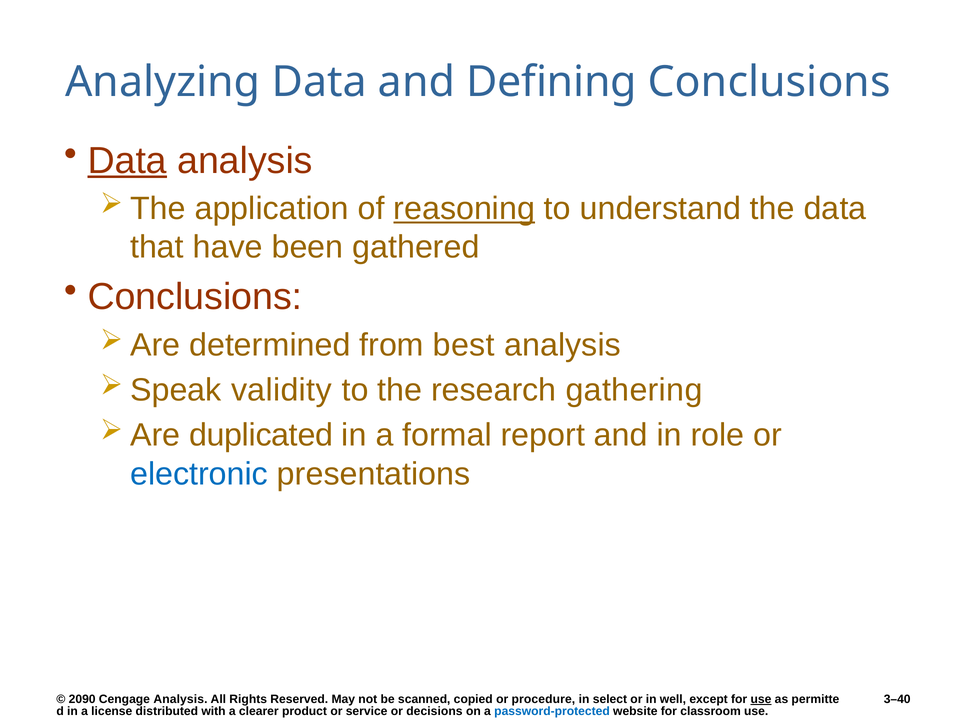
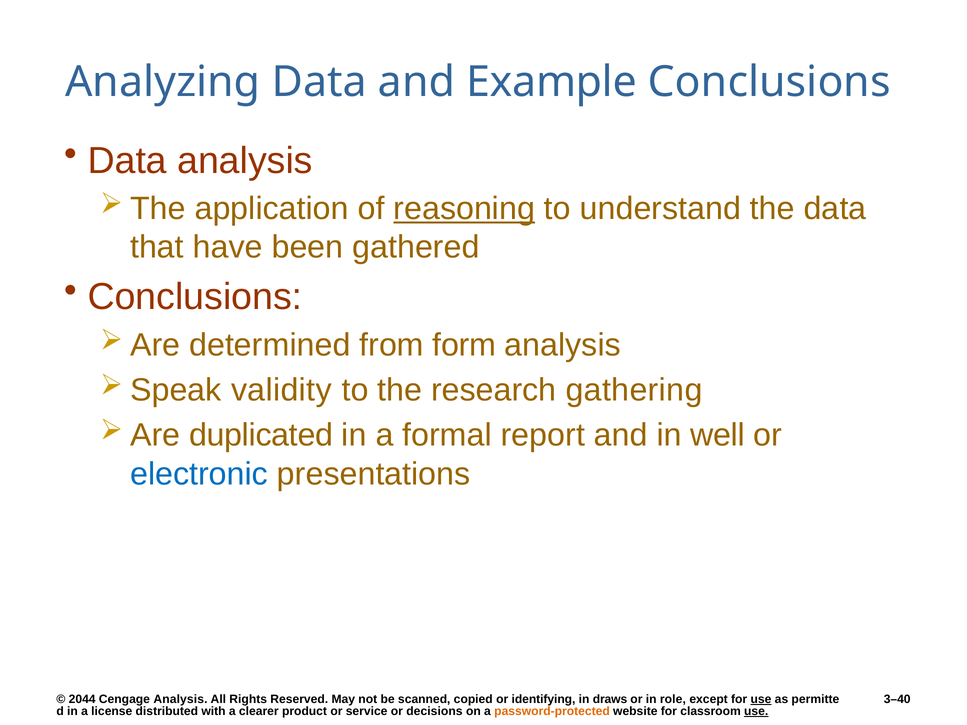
Defining: Defining -> Example (552, 82)
Data underline: present -> none (127, 161)
best: best -> form (464, 345)
role: role -> well (718, 435)
2090: 2090 -> 2044 (82, 700)
procedure: procedure -> identifying (544, 700)
select: select -> draws (610, 700)
well: well -> role (673, 700)
password-protected colour: blue -> orange (552, 712)
use underline: none -> present (756, 712)
